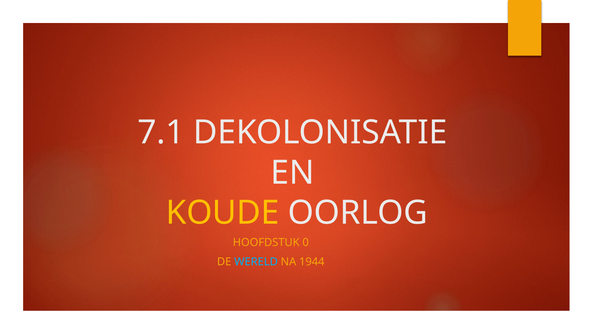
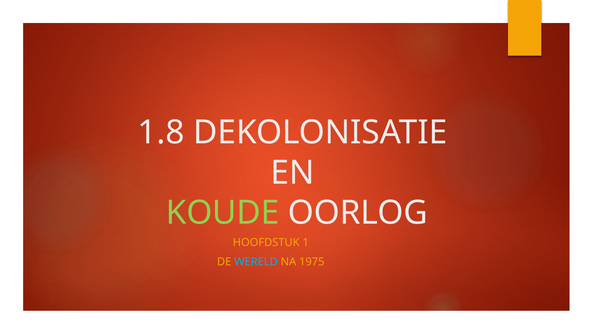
7.1: 7.1 -> 1.8 (161, 132)
KOUDE colour: yellow -> light green (223, 212)
0: 0 -> 1 (306, 242)
1944: 1944 -> 1975 (312, 262)
